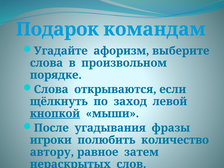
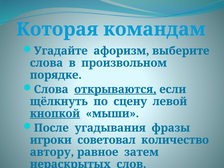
Подарок: Подарок -> Которая (57, 29)
открываются underline: none -> present (115, 89)
заход: заход -> сцену (130, 101)
полюбить: полюбить -> советовал (106, 140)
